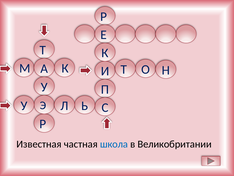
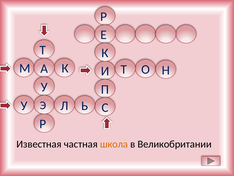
школа colour: blue -> orange (114, 144)
